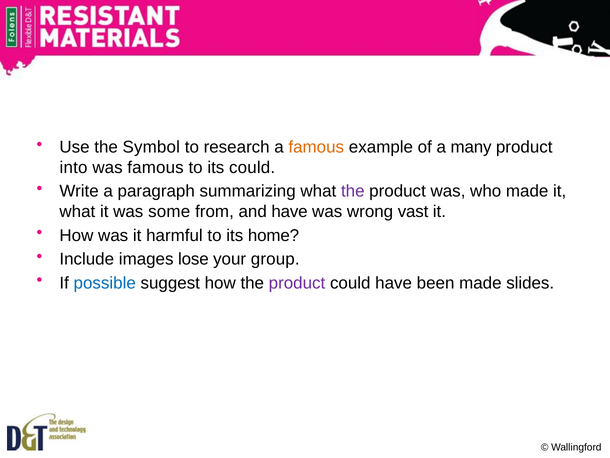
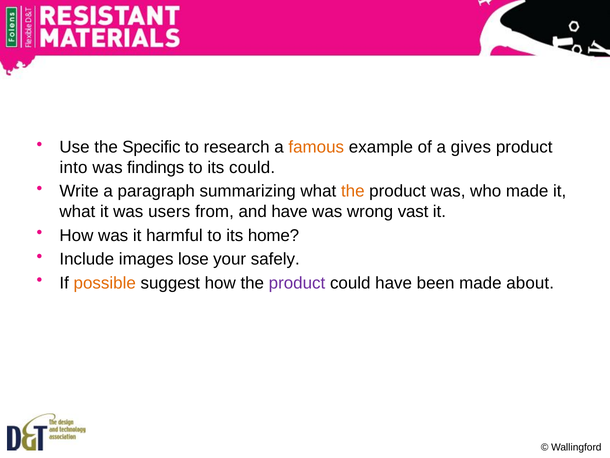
Symbol: Symbol -> Specific (151, 147)
many: many -> gives (471, 147)
was famous: famous -> findings (156, 167)
the colour: purple -> orange (353, 191)
some: some -> users (169, 212)
group: group -> safely (275, 259)
possible colour: blue -> orange (105, 283)
slides: slides -> about (530, 283)
